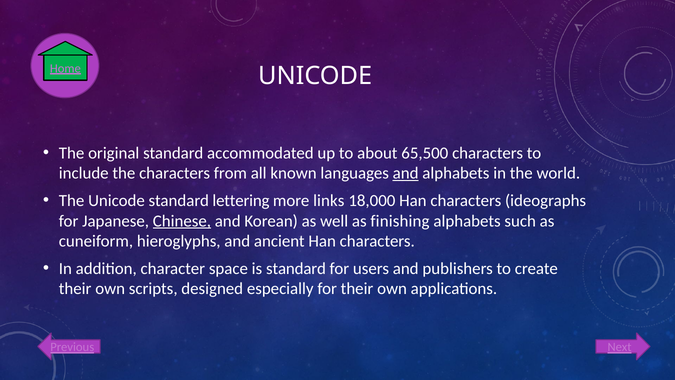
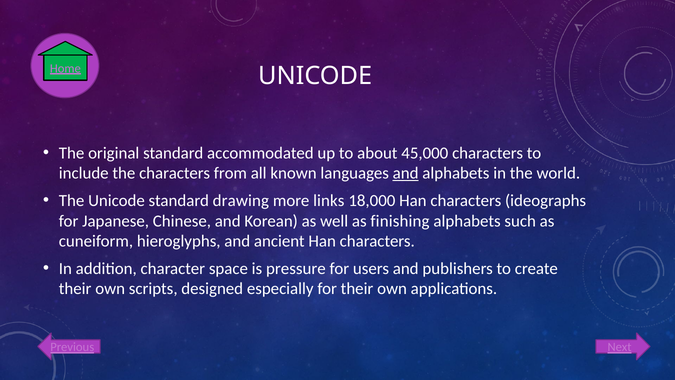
65,500: 65,500 -> 45,000 (425, 153)
lettering: lettering -> drawing (241, 201)
Chinese underline: present -> none (182, 221)
is standard: standard -> pressure (296, 268)
